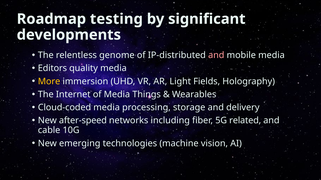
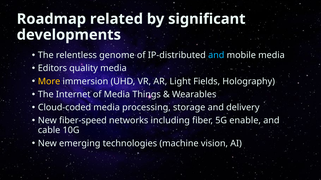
testing: testing -> related (116, 19)
and colour: pink -> light blue (216, 55)
after-speed: after-speed -> fiber-speed (83, 121)
related: related -> enable (245, 121)
